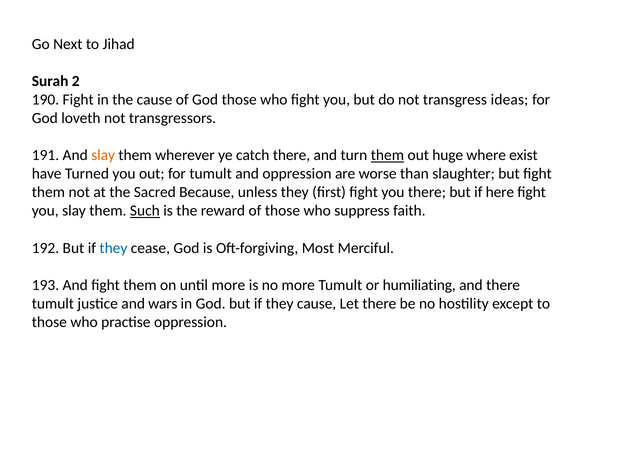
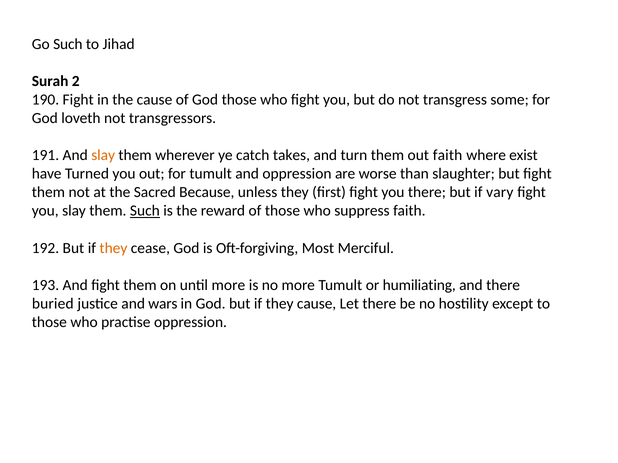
Go Next: Next -> Such (68, 44)
ideas: ideas -> some (510, 100)
catch there: there -> takes (291, 156)
them underline: present -> none (387, 156)
out huge: huge -> faith (448, 156)
here: here -> vary (500, 193)
they colour: blue -> orange (113, 248)
tumult: tumult -> buried (53, 304)
